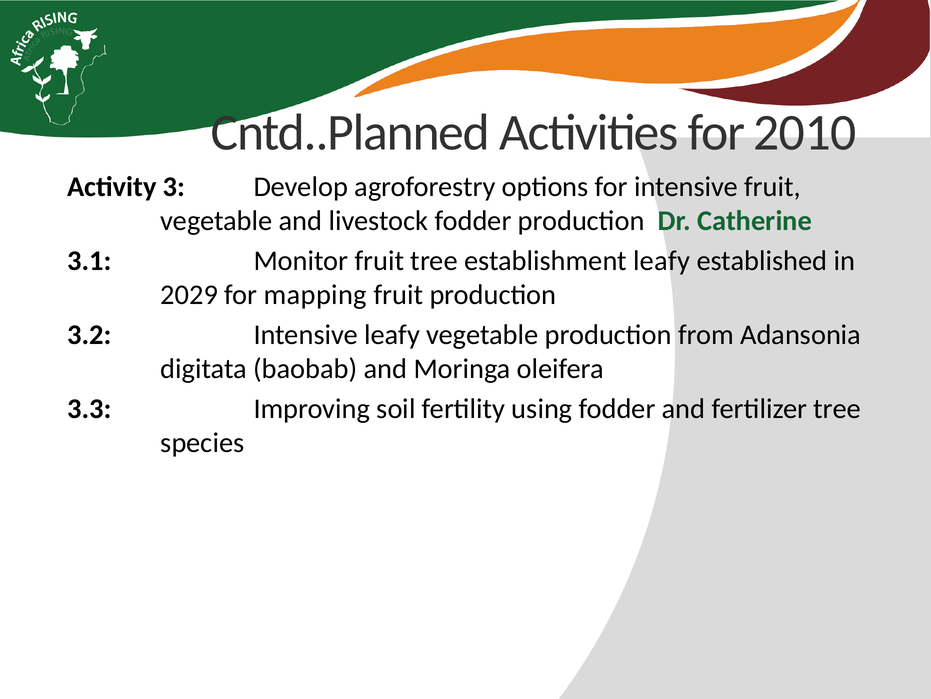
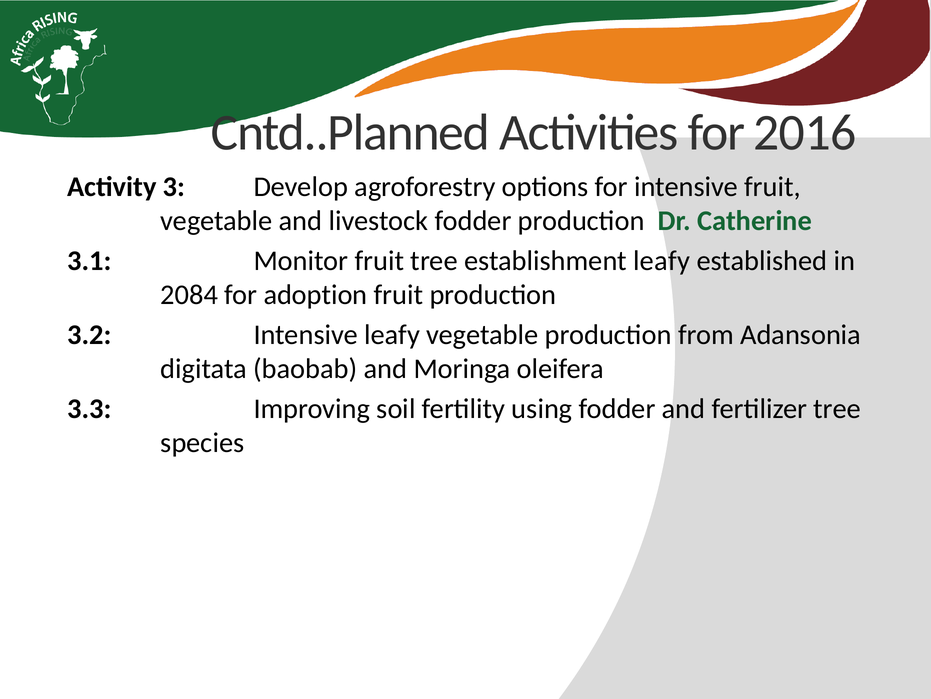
2010: 2010 -> 2016 (805, 132)
2029: 2029 -> 2084 (189, 295)
mapping: mapping -> adoption (316, 295)
